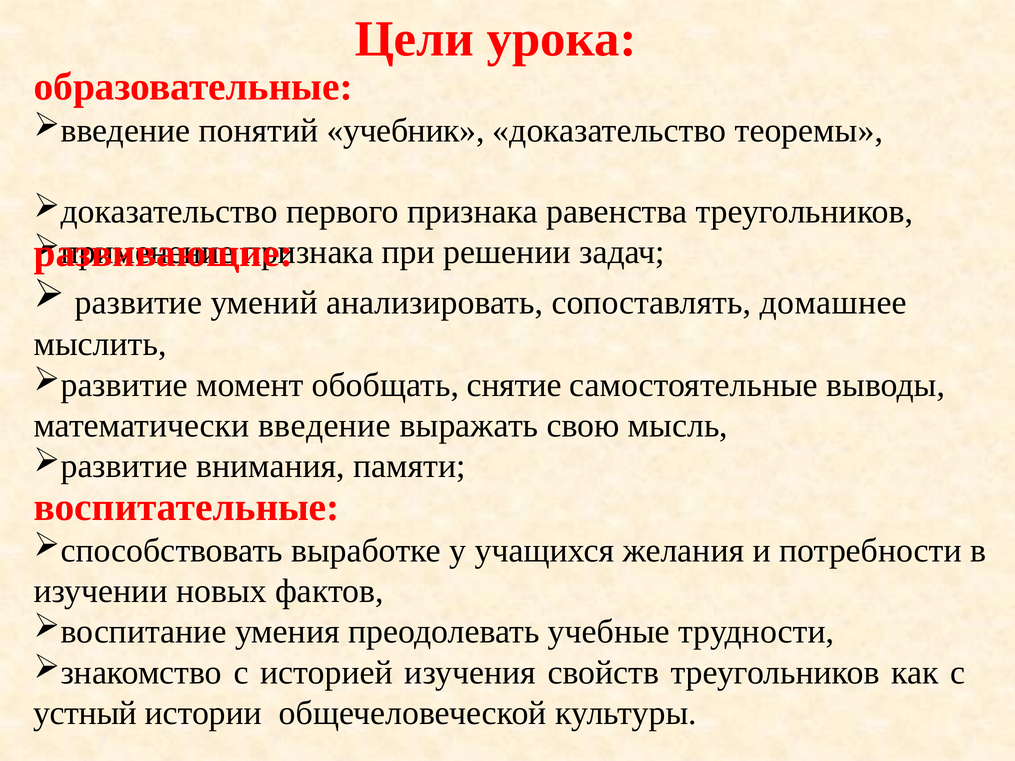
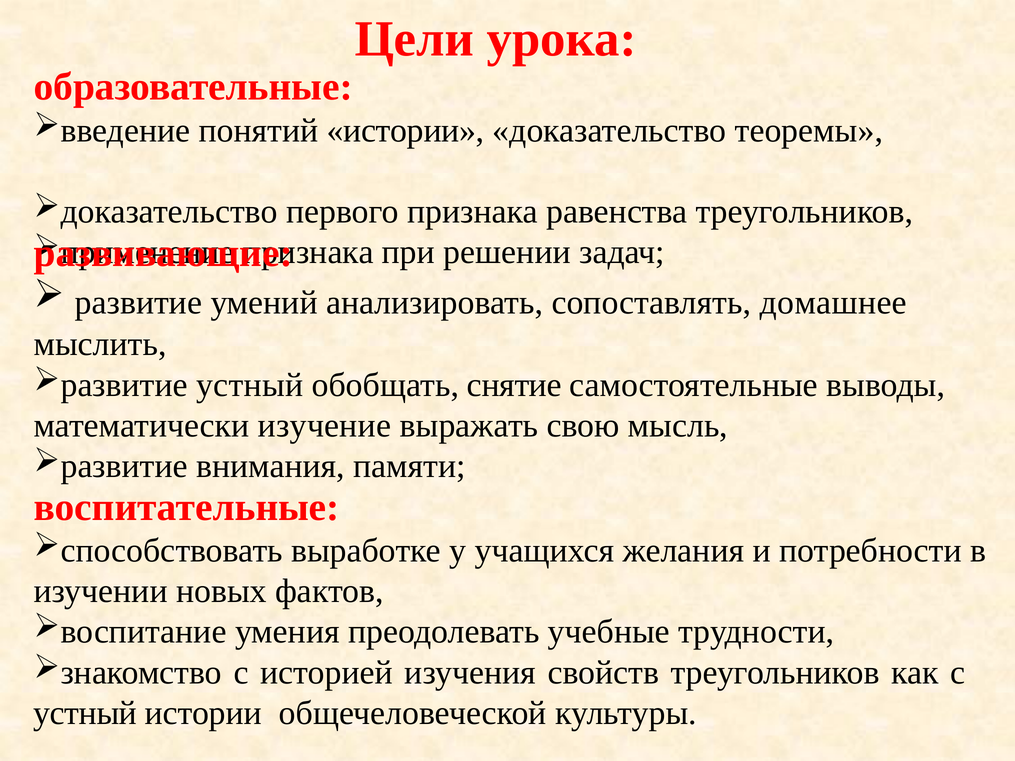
понятий учебник: учебник -> истории (406, 131)
момент: момент -> устный (250, 385)
введение: введение -> изучение (325, 426)
